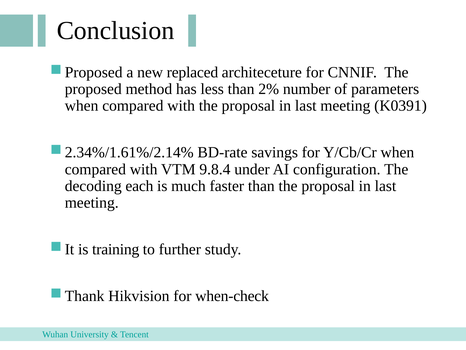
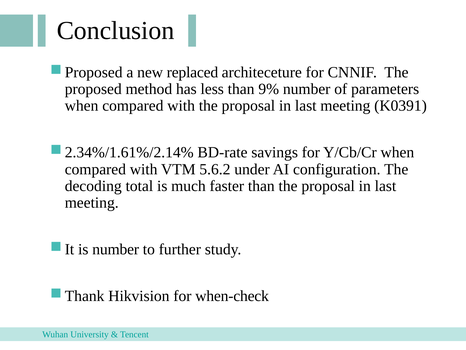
2%: 2% -> 9% (269, 89)
9.8.4: 9.8.4 -> 5.6.2 (215, 169)
each: each -> total (139, 186)
is training: training -> number (116, 249)
